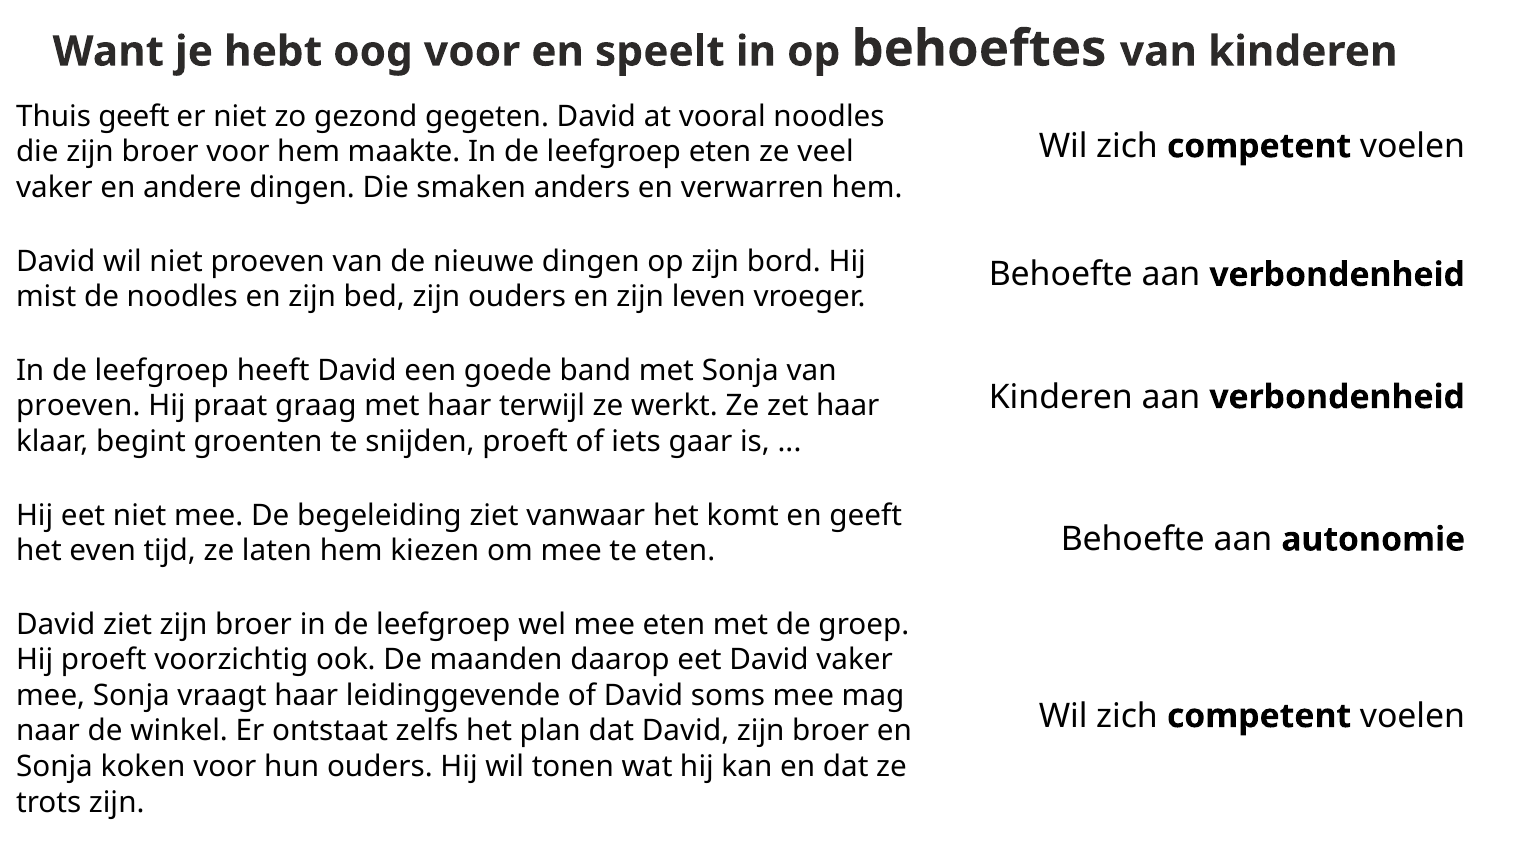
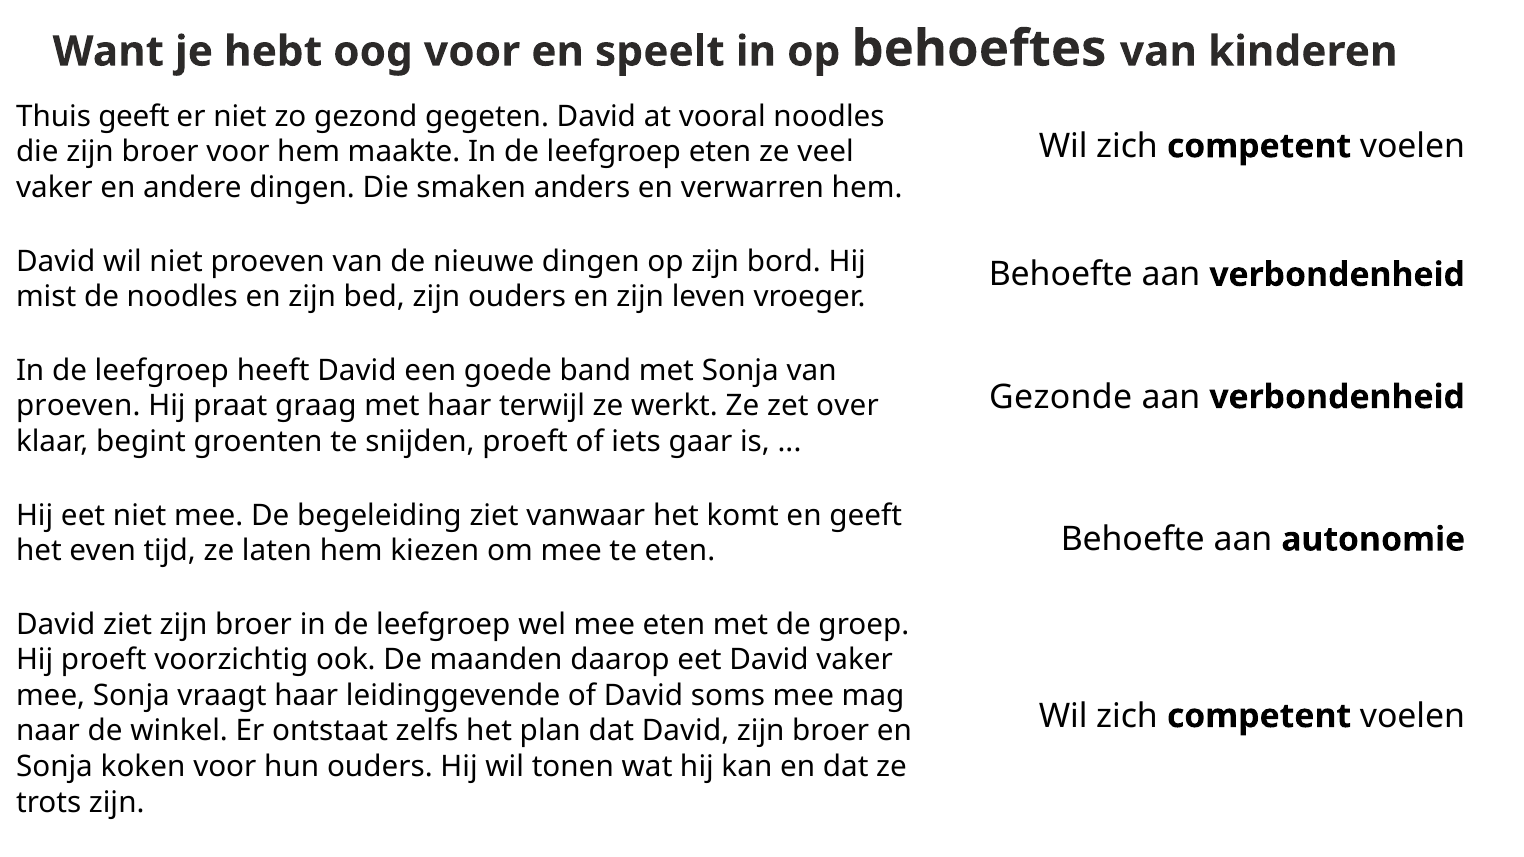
Kinderen: Kinderen -> Gezonde (1061, 397)
zet haar: haar -> over (847, 406)
